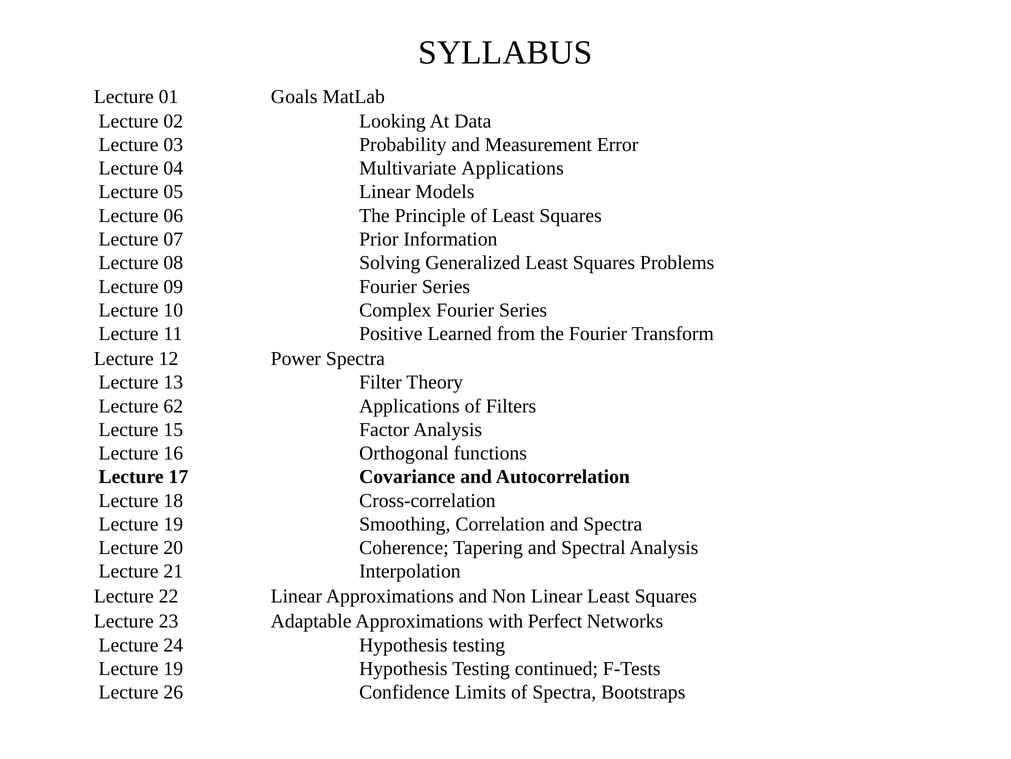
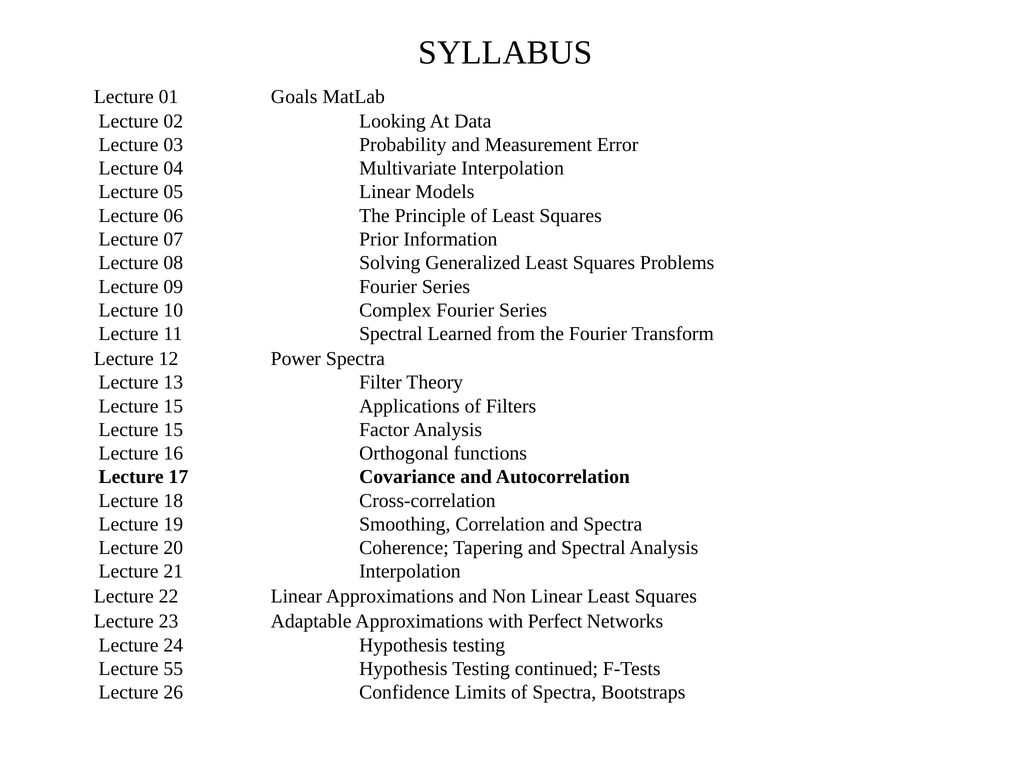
Multivariate Applications: Applications -> Interpolation (513, 168)
11 Positive: Positive -> Spectral (391, 333)
62: 62 -> 15 (173, 406)
19: 19 -> 55 (173, 668)
